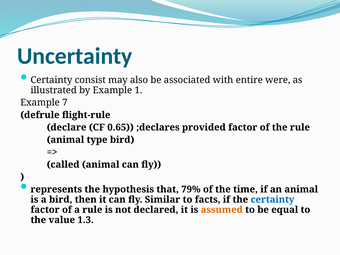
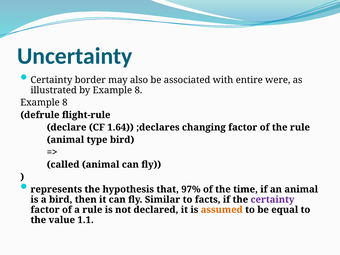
consist: consist -> border (90, 80)
by Example 1: 1 -> 8 (138, 90)
7: 7 -> 8 (65, 103)
0.65: 0.65 -> 1.64 (121, 127)
provided: provided -> changing (204, 127)
79%: 79% -> 97% (191, 189)
certainty colour: blue -> purple (272, 200)
1.3: 1.3 -> 1.1 (86, 220)
